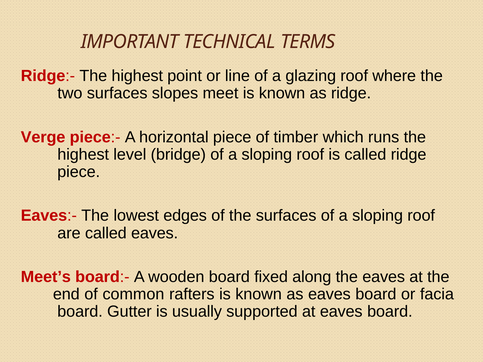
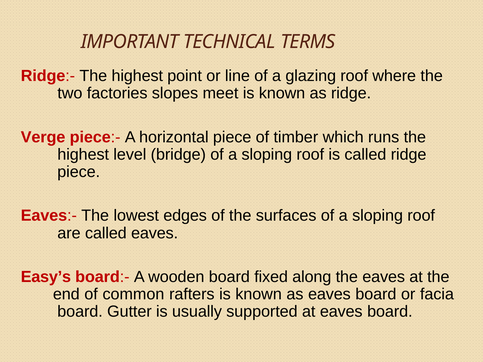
two surfaces: surfaces -> factories (117, 93)
Meet’s: Meet’s -> Easy’s (46, 277)
